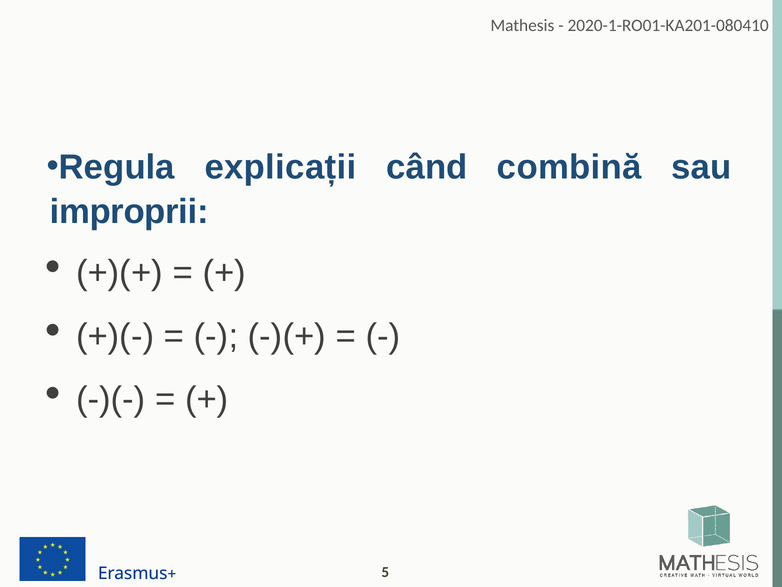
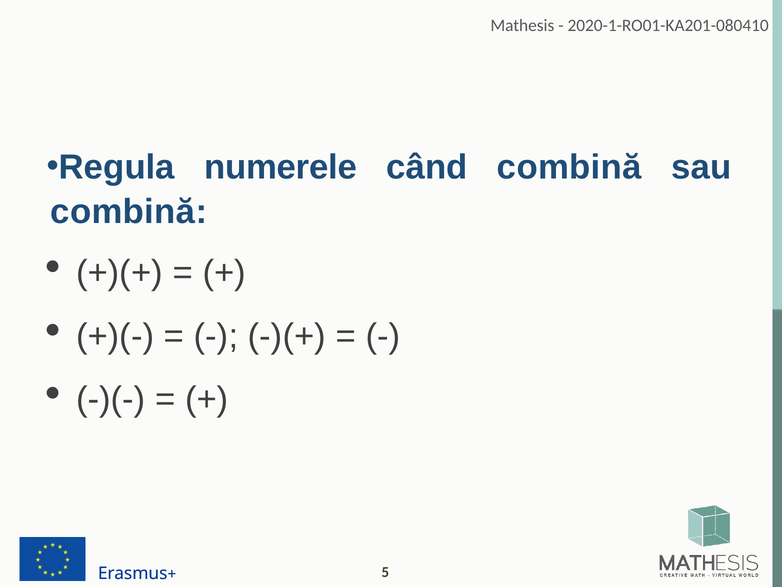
explicații: explicații -> numerele (281, 167)
improprii: improprii -> combină (129, 211)
